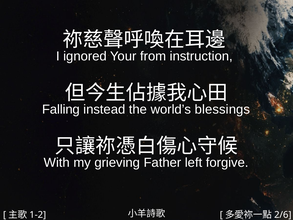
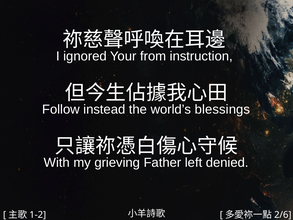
Falling: Falling -> Follow (61, 109)
forgive: forgive -> denied (227, 162)
